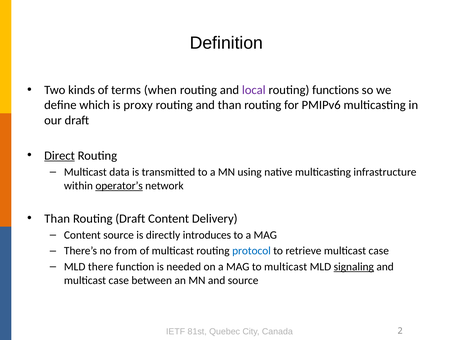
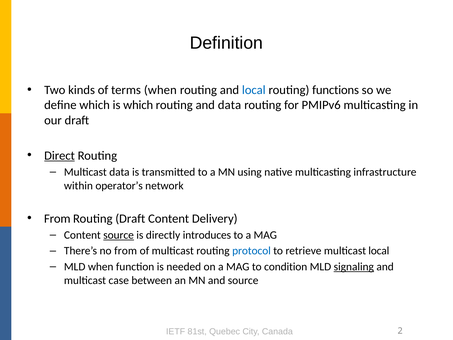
local colour: purple -> blue (254, 90)
is proxy: proxy -> which (138, 105)
and than: than -> data (230, 105)
operator’s underline: present -> none (119, 186)
Than: Than -> From (57, 218)
source underline: none -> present (119, 235)
retrieve multicast case: case -> local (379, 251)
MLD there: there -> when (101, 267)
to multicast: multicast -> condition (286, 267)
